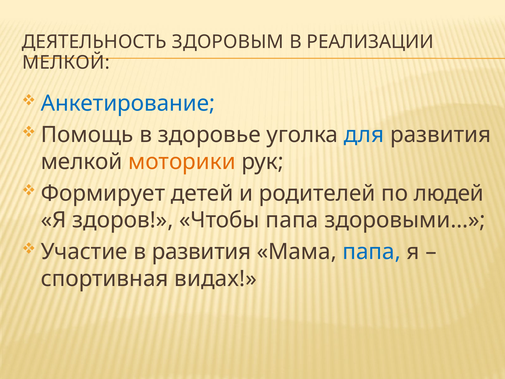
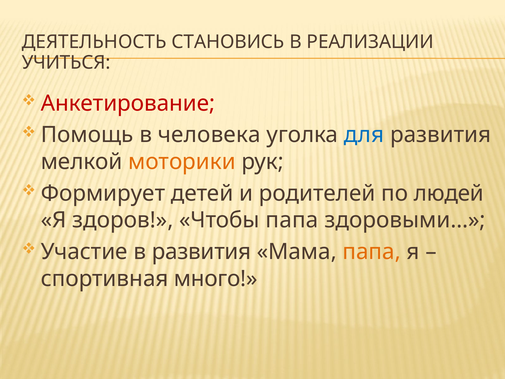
ЗДОРОВЫМ: ЗДОРОВЫМ -> СТАНОВИСЬ (228, 42)
МЕЛКОЙ: МЕЛКОЙ -> УЧИТЬСЯ (66, 62)
Анкетирование colour: blue -> red (128, 103)
здоровье: здоровье -> человека (209, 135)
папа colour: blue -> orange (372, 252)
видах: видах -> много (216, 278)
